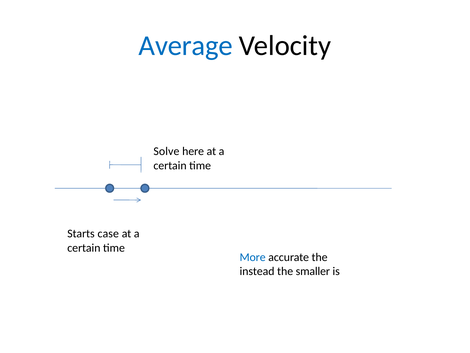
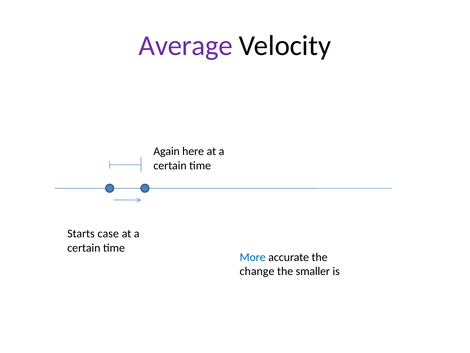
Average colour: blue -> purple (186, 45)
Solve: Solve -> Again (167, 151)
instead: instead -> change (257, 271)
